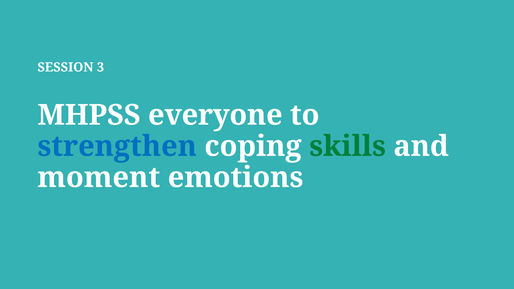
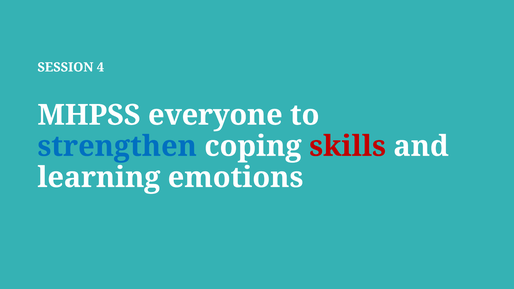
3: 3 -> 4 (100, 67)
skills colour: green -> red (348, 146)
moment: moment -> learning (99, 178)
